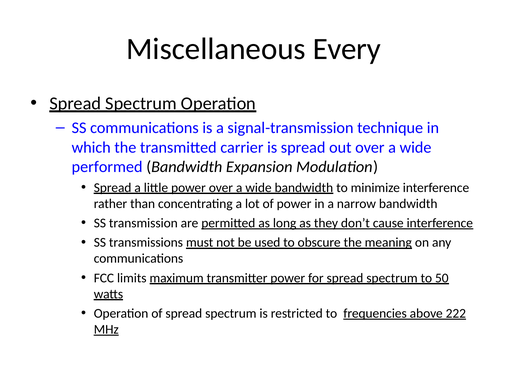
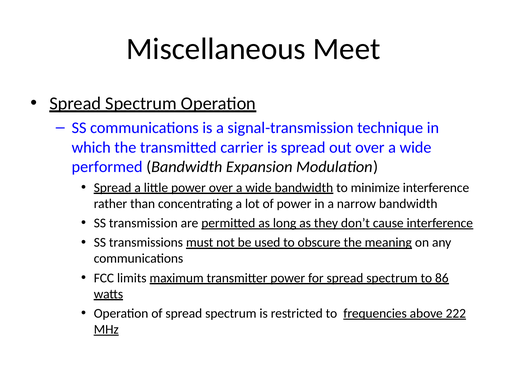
Every: Every -> Meet (347, 49)
50: 50 -> 86 (442, 278)
